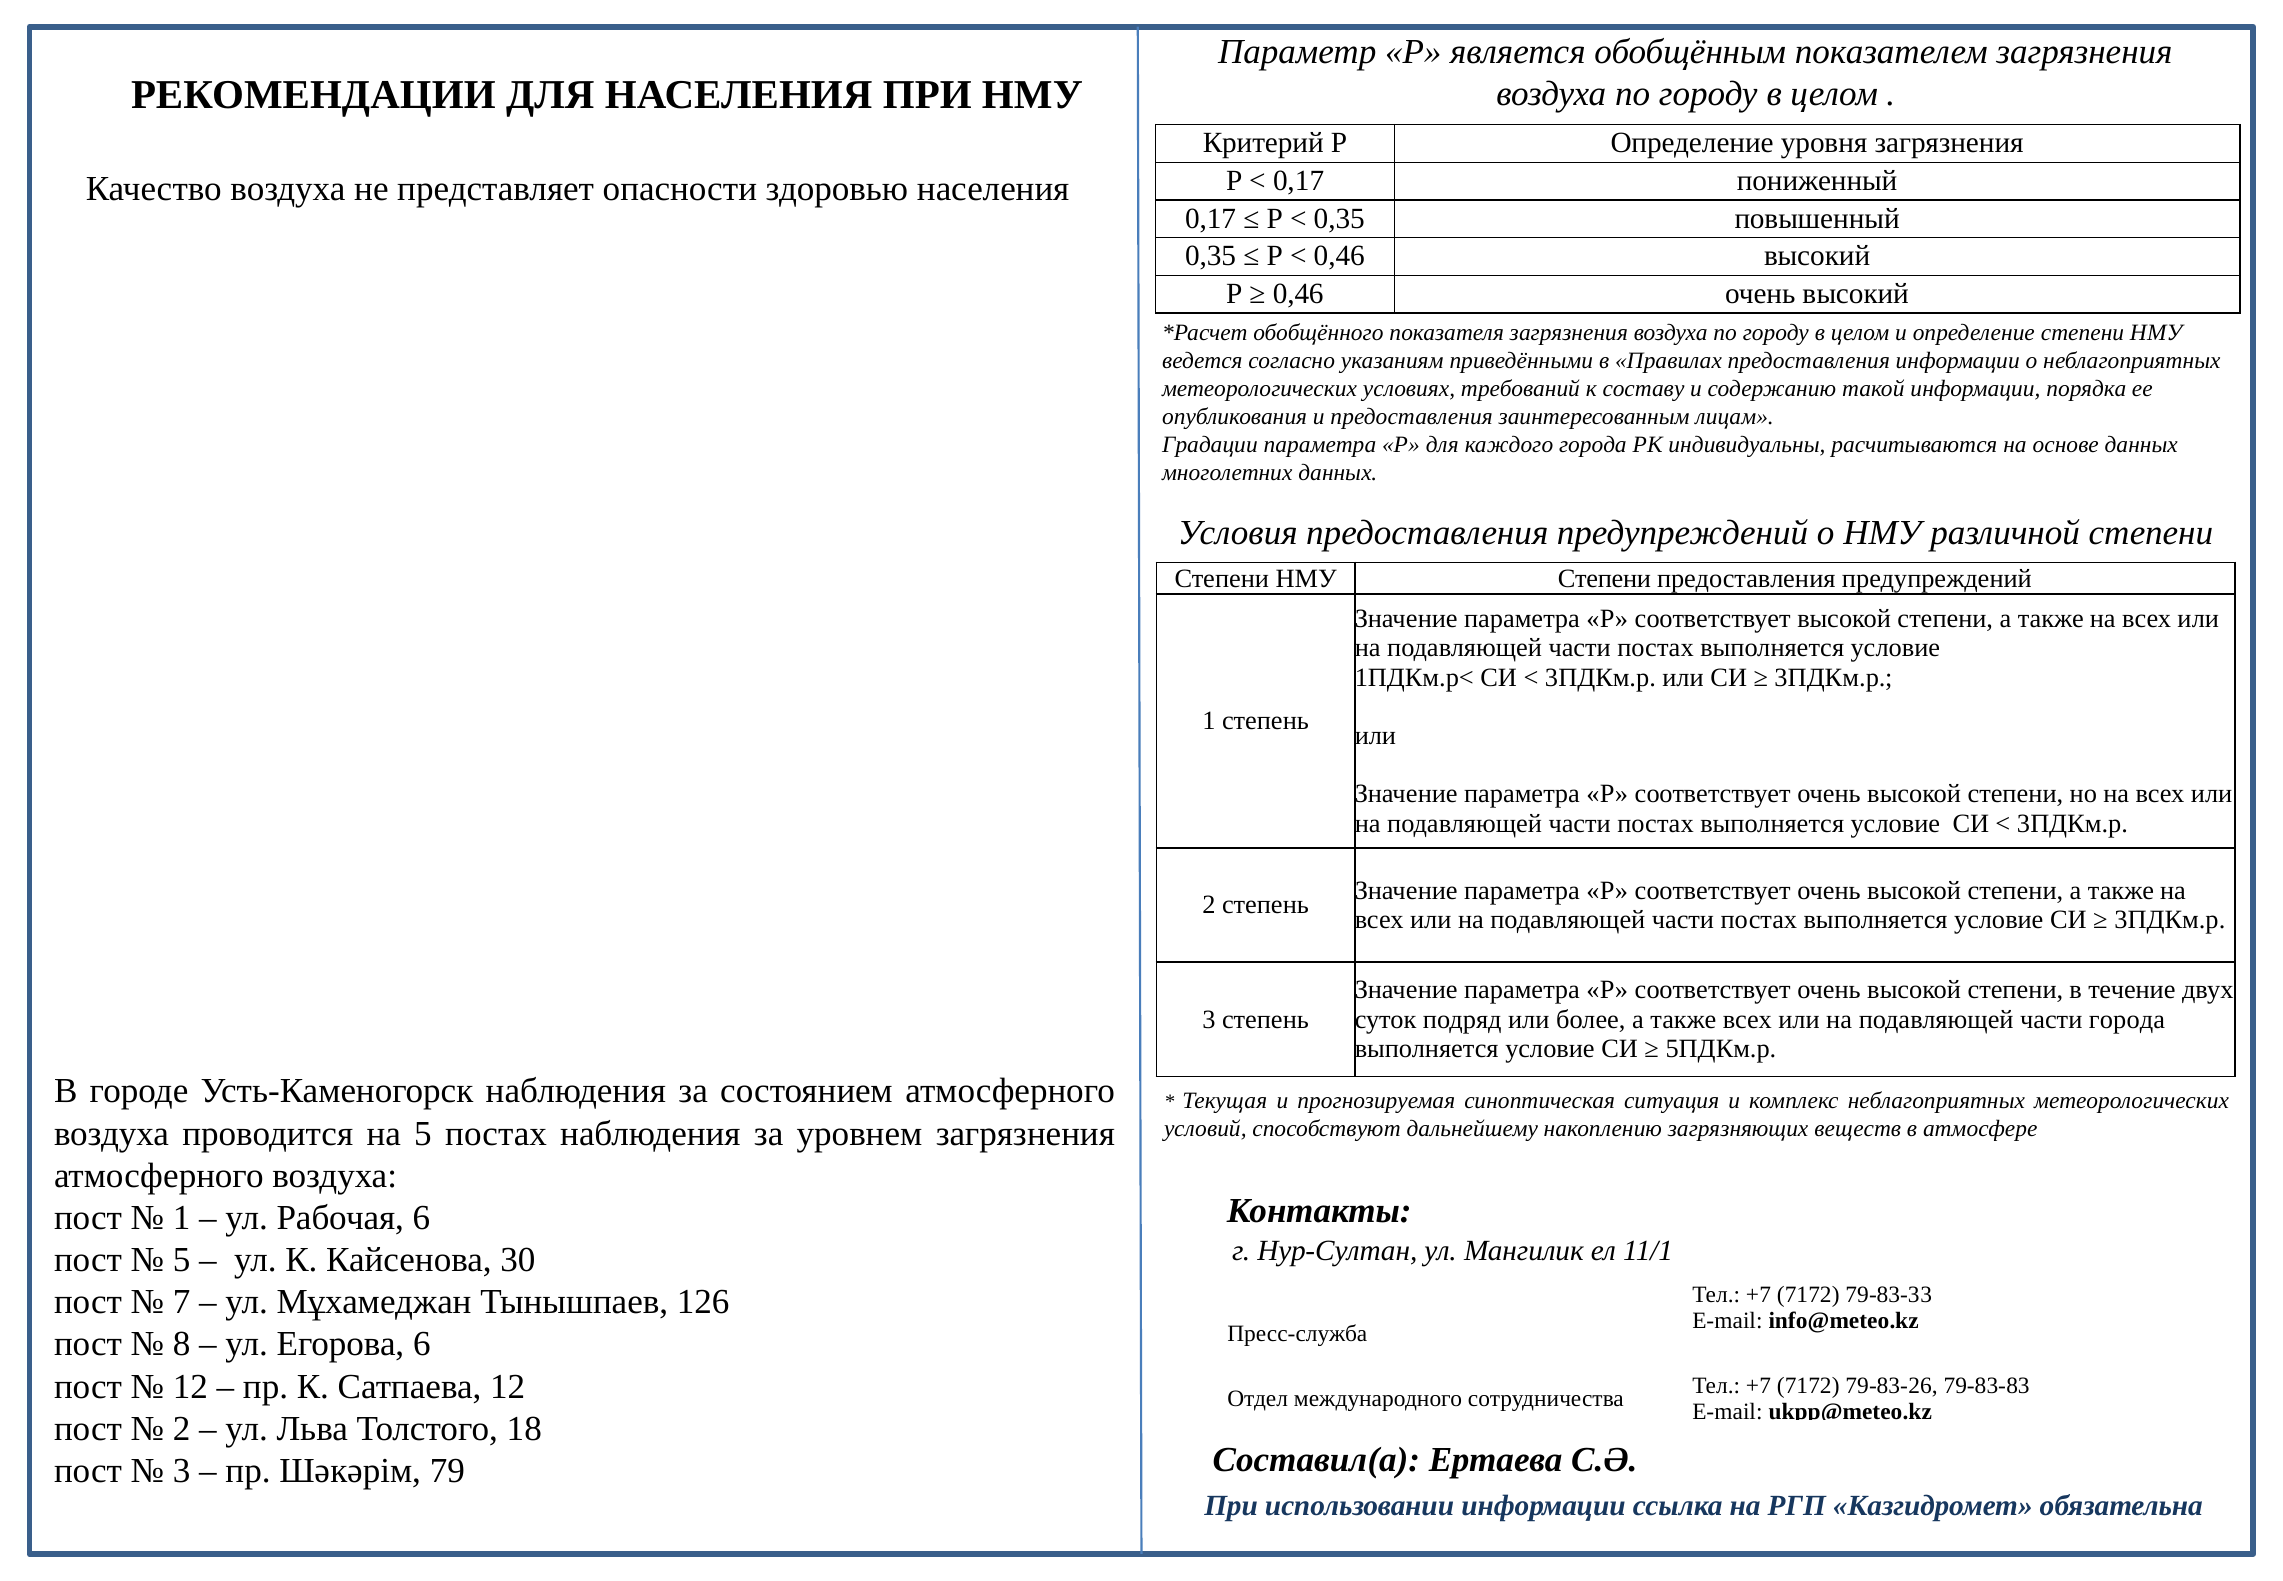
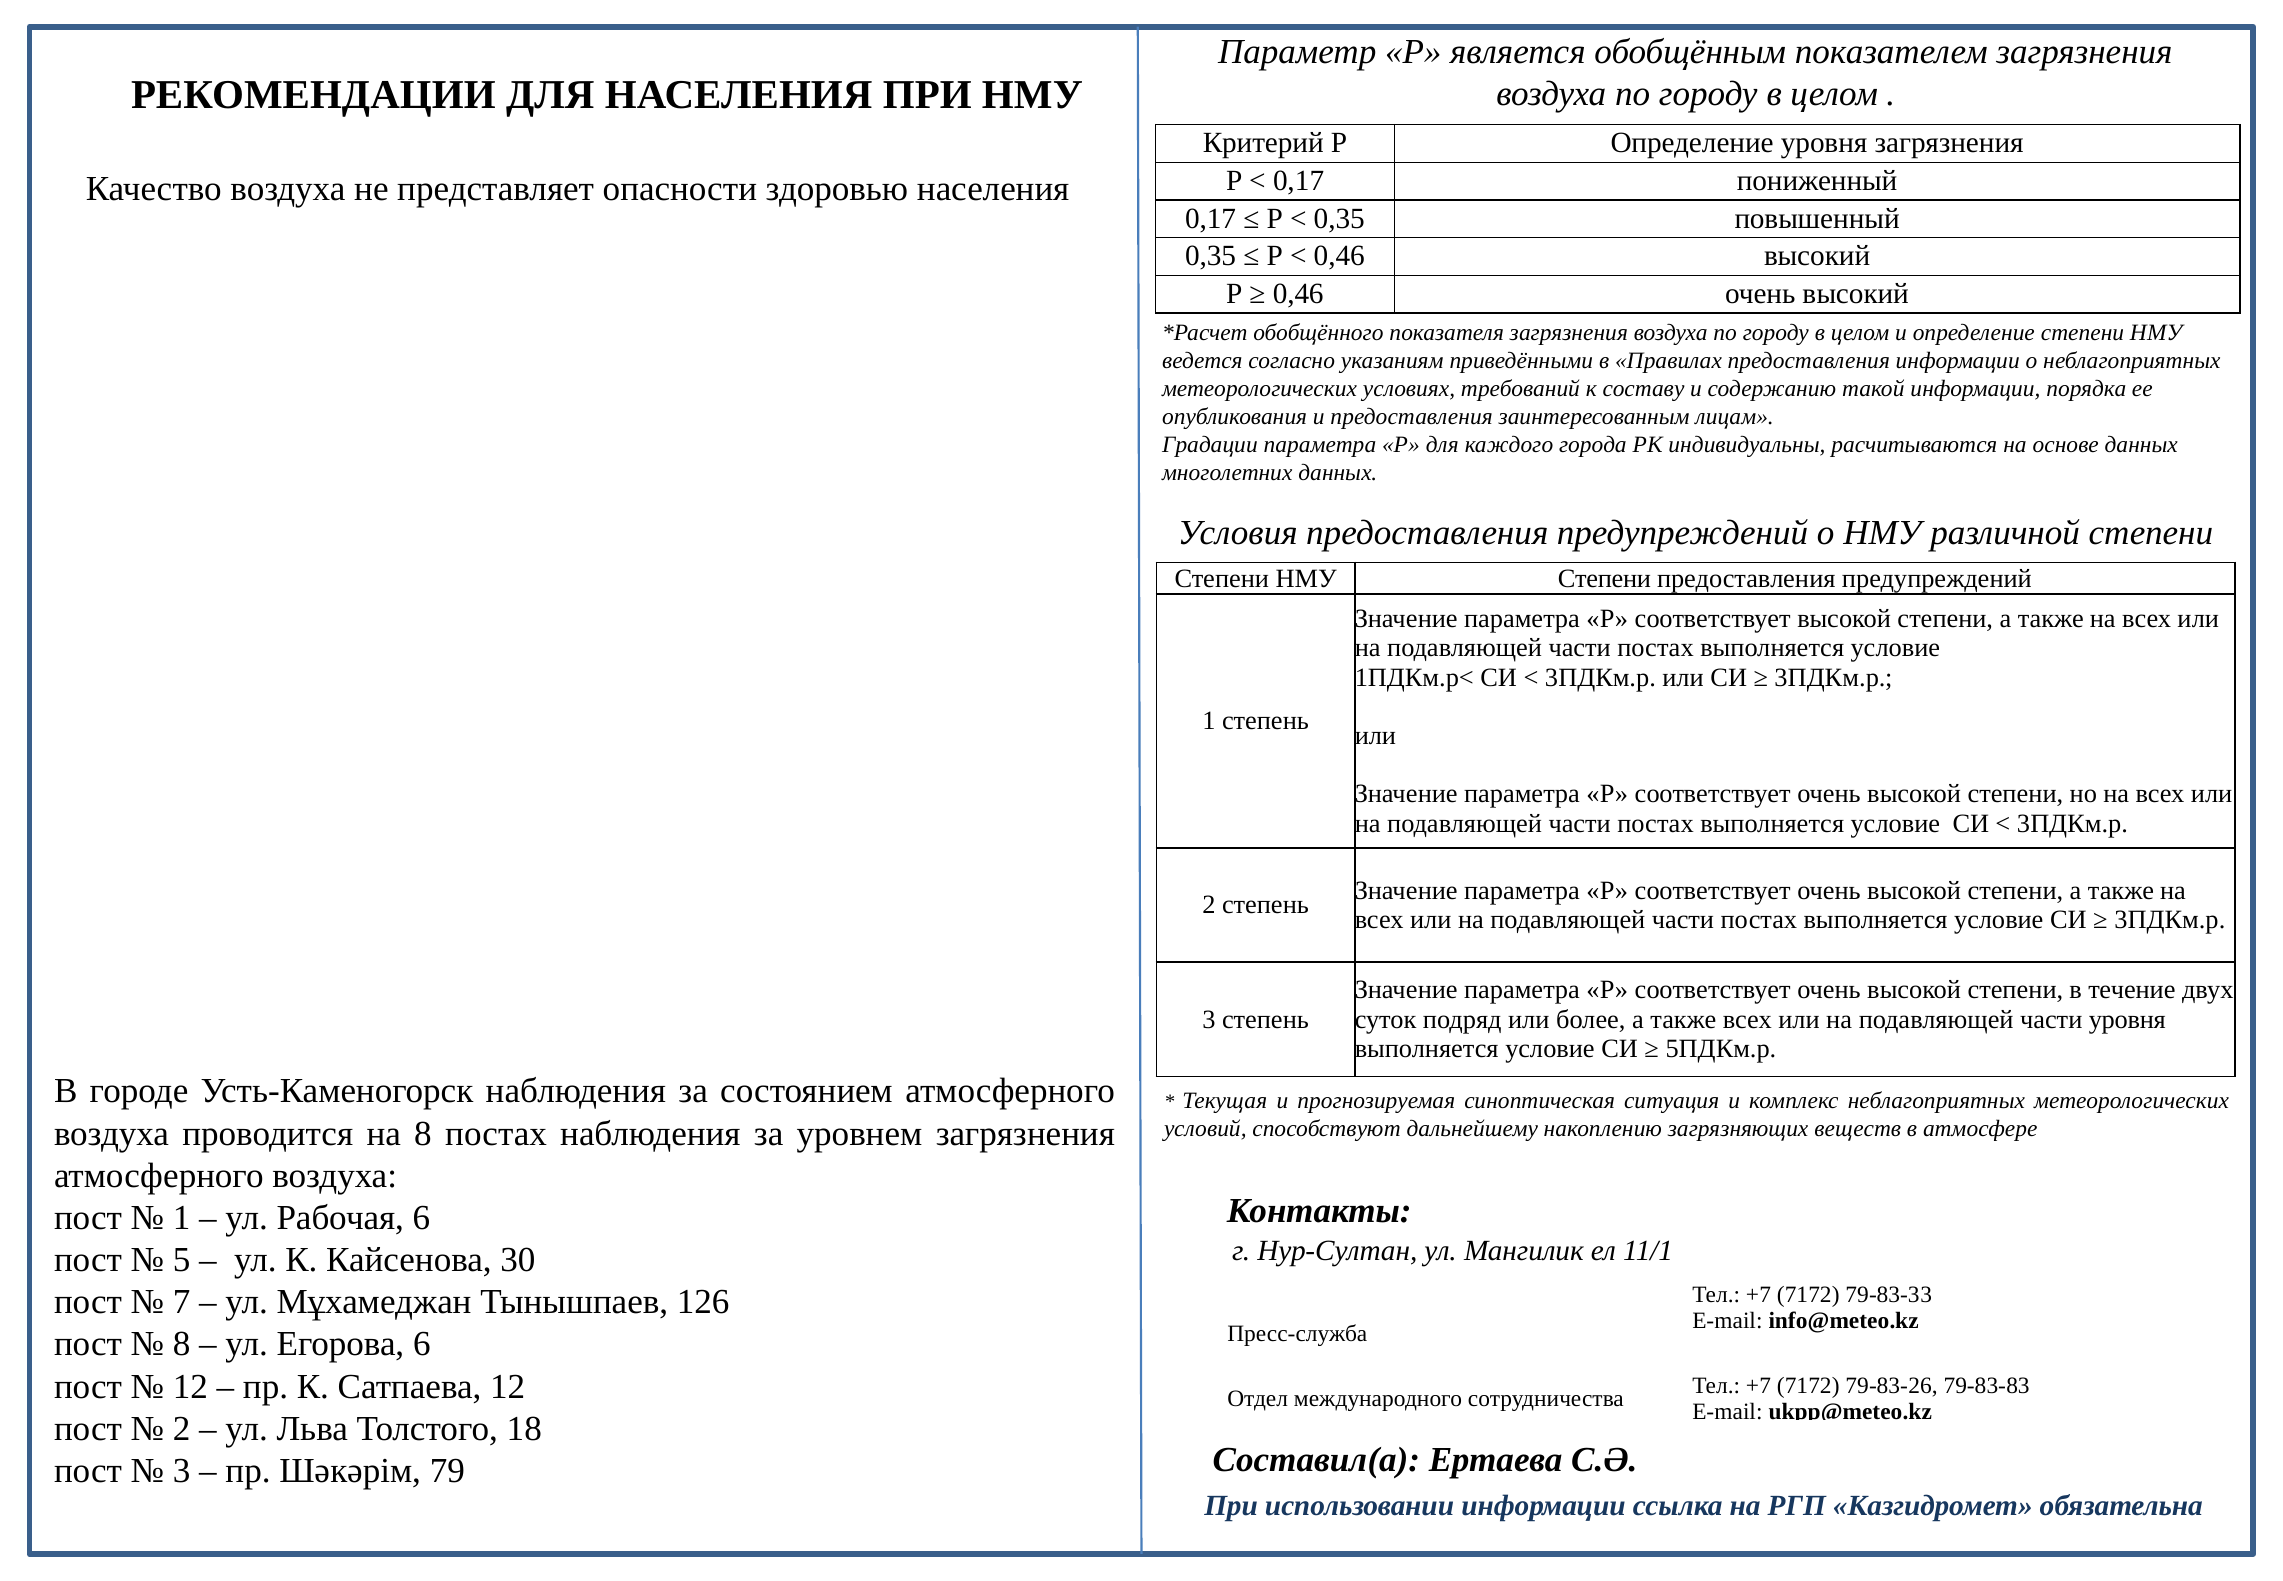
части города: города -> уровня (2127, 1019)
на 5: 5 -> 8 (423, 1133)
